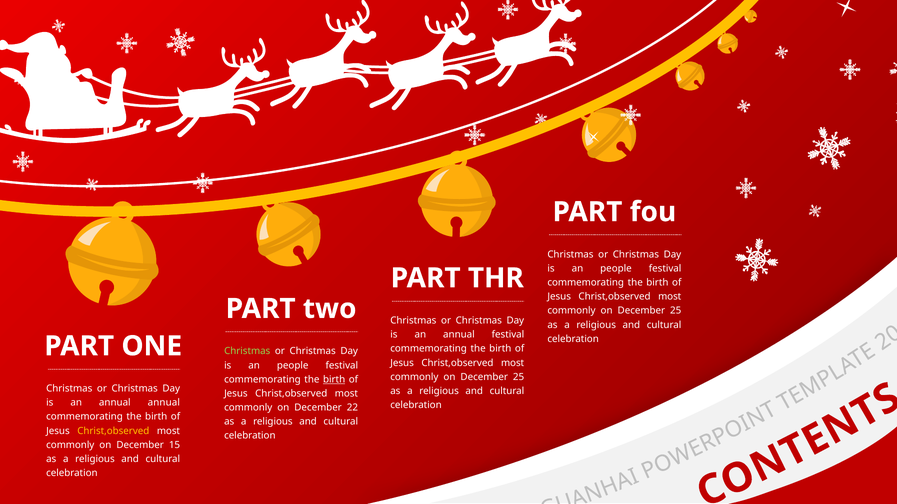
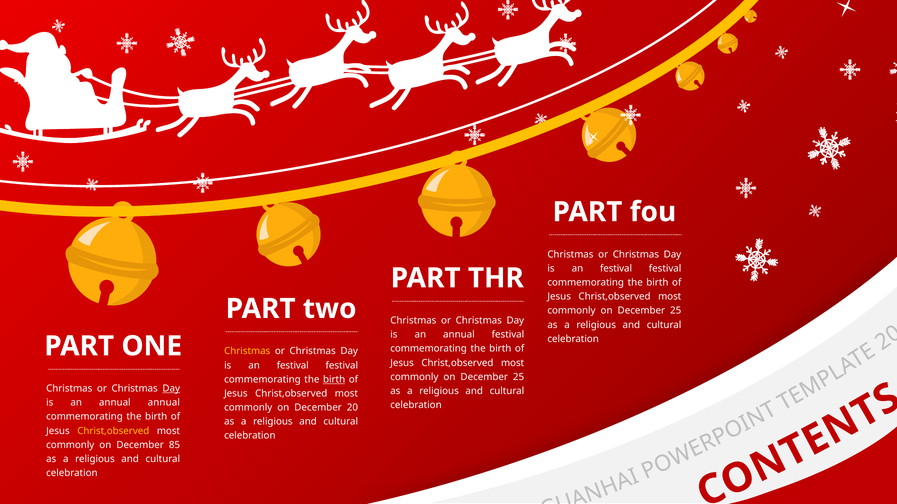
people: people -> festival (616, 269)
Christmas colour: light green -> yellow (247, 352)
people: people -> festival (293, 366)
Day underline: none -> present (171, 389)
22: 22 -> 20 (352, 408)
15: 15 -> 85 (174, 445)
